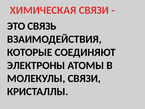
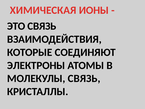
ХИМИЧЕСКАЯ СВЯЗИ: СВЯЗИ -> ИОНЫ (94, 10)
МОЛЕКУЛЫ СВЯЗИ: СВЯЗИ -> СВЯЗЬ (84, 78)
